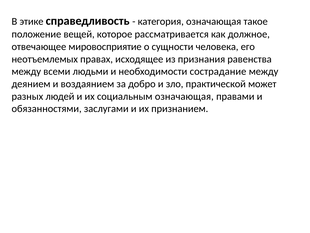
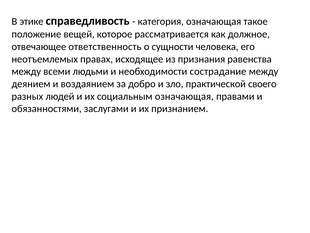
мировосприятие: мировосприятие -> ответственность (105, 47)
может: может -> своего (262, 84)
